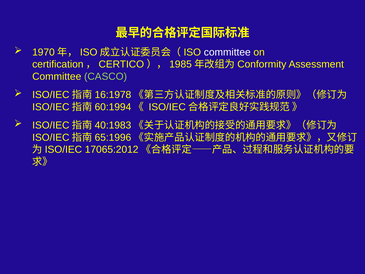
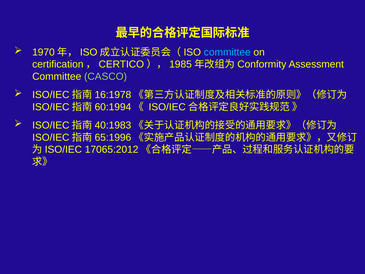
committee colour: white -> light blue (227, 52)
